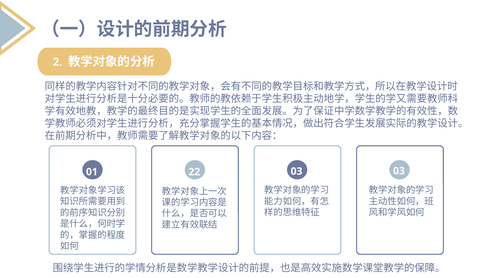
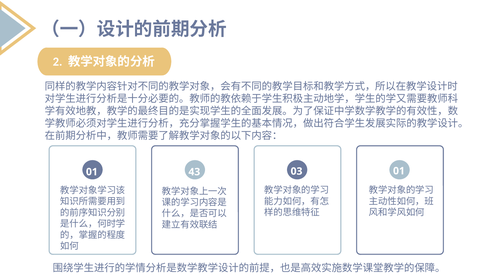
22: 22 -> 43 (194, 172)
03 03: 03 -> 01 (399, 171)
